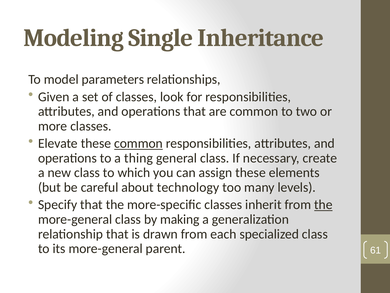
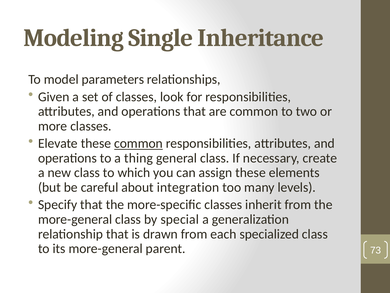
technology: technology -> integration (188, 187)
the underline: present -> none (323, 204)
making: making -> special (180, 219)
61: 61 -> 73 (376, 250)
